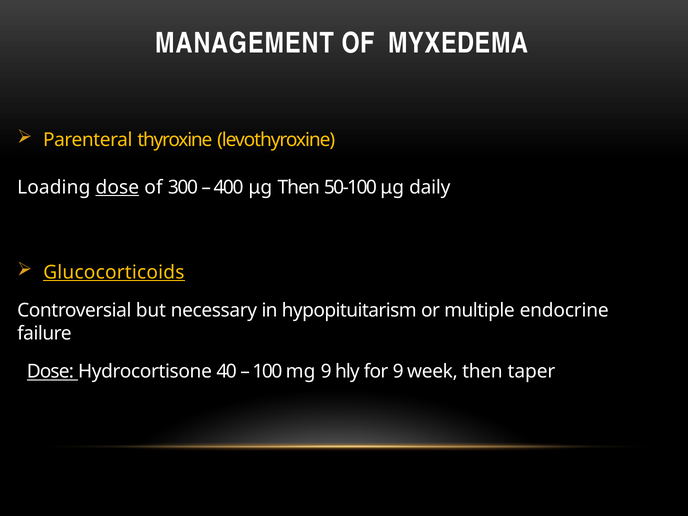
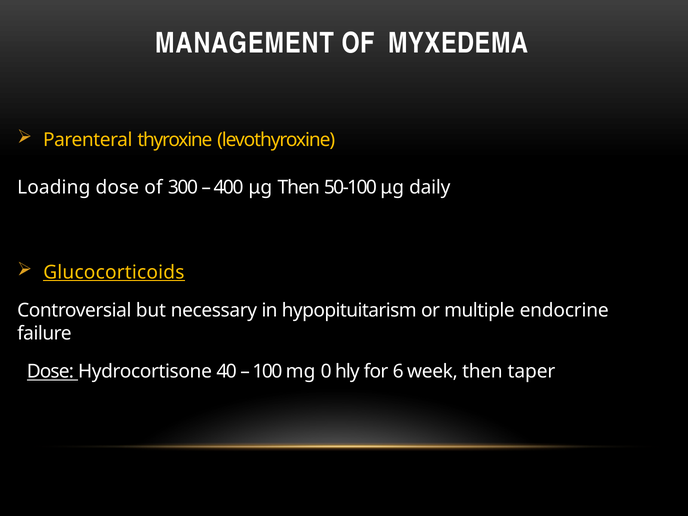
dose underline: present -> none (117, 187)
mg 9: 9 -> 0 (326, 371)
for 9: 9 -> 6 (398, 371)
